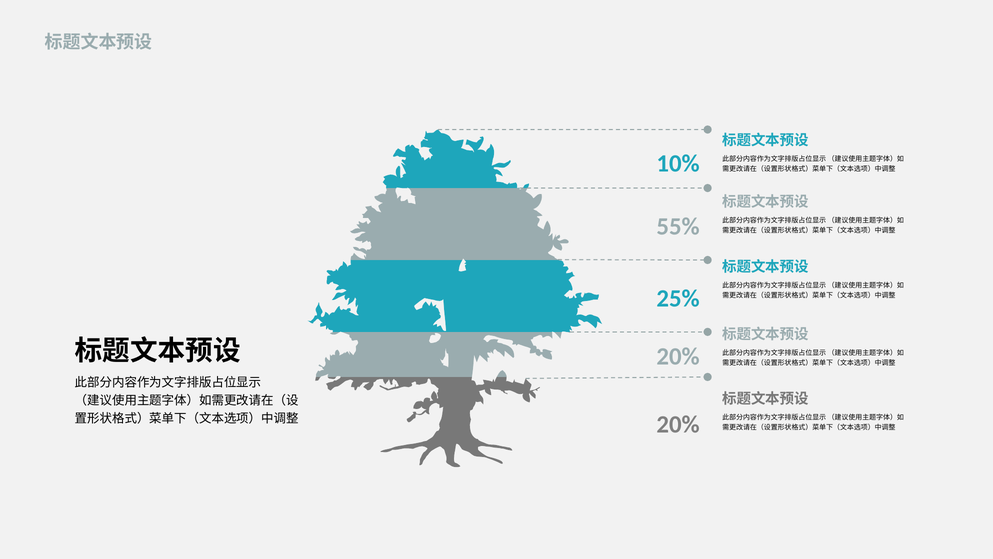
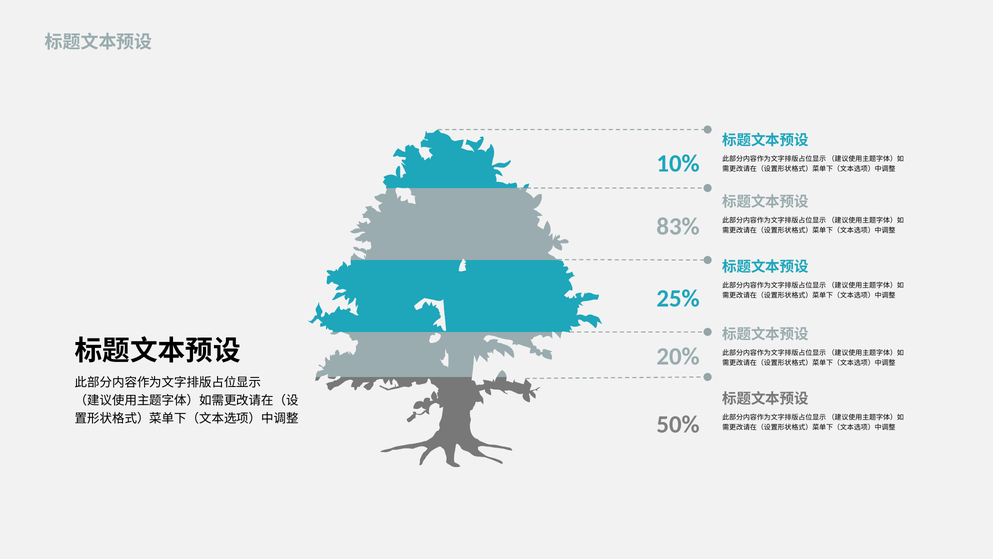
55%: 55% -> 83% (678, 226)
20%: 20% -> 50% (678, 424)
